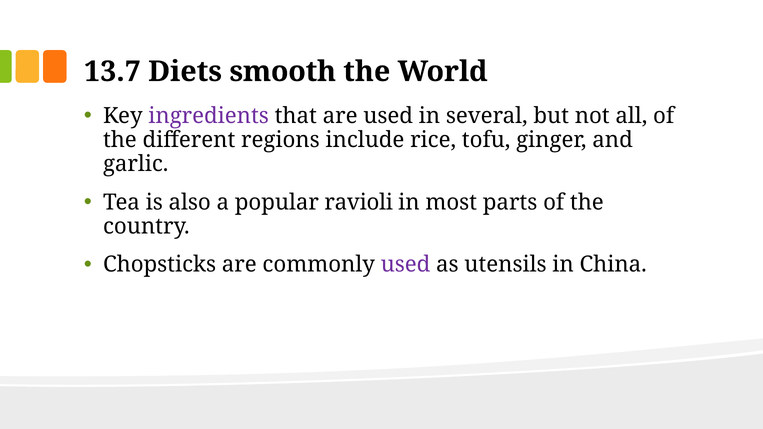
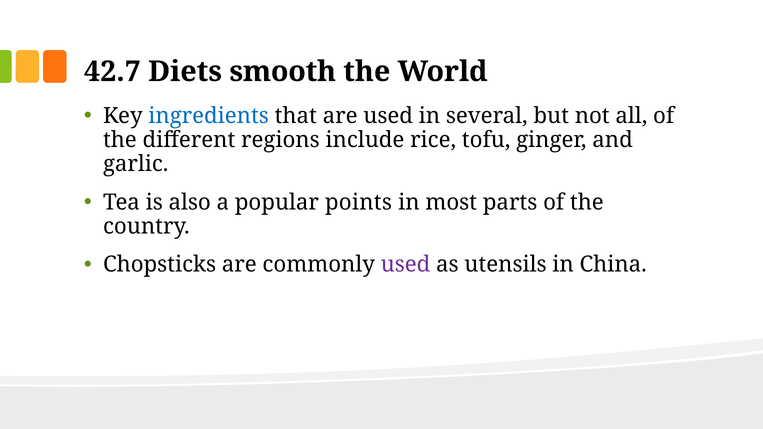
13.7: 13.7 -> 42.7 (112, 72)
ingredients colour: purple -> blue (209, 116)
ravioli: ravioli -> points (358, 202)
